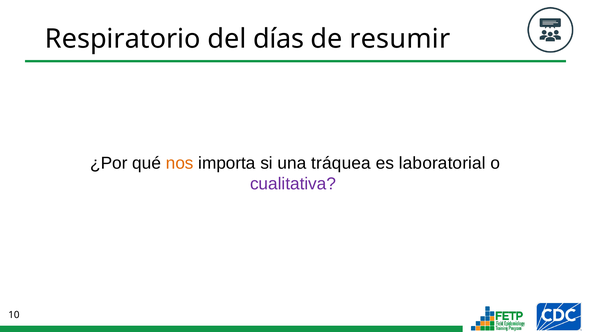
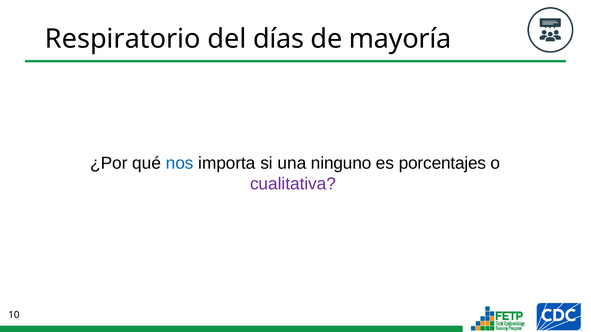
resumir: resumir -> mayoría (400, 39)
nos colour: orange -> blue (180, 163)
tráquea: tráquea -> ninguno (341, 163)
laboratorial: laboratorial -> porcentajes (443, 163)
